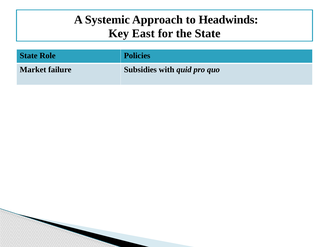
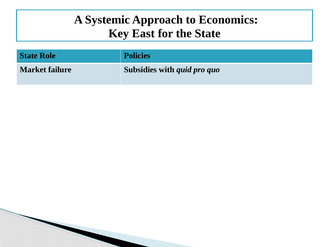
Headwinds: Headwinds -> Economics (228, 20)
